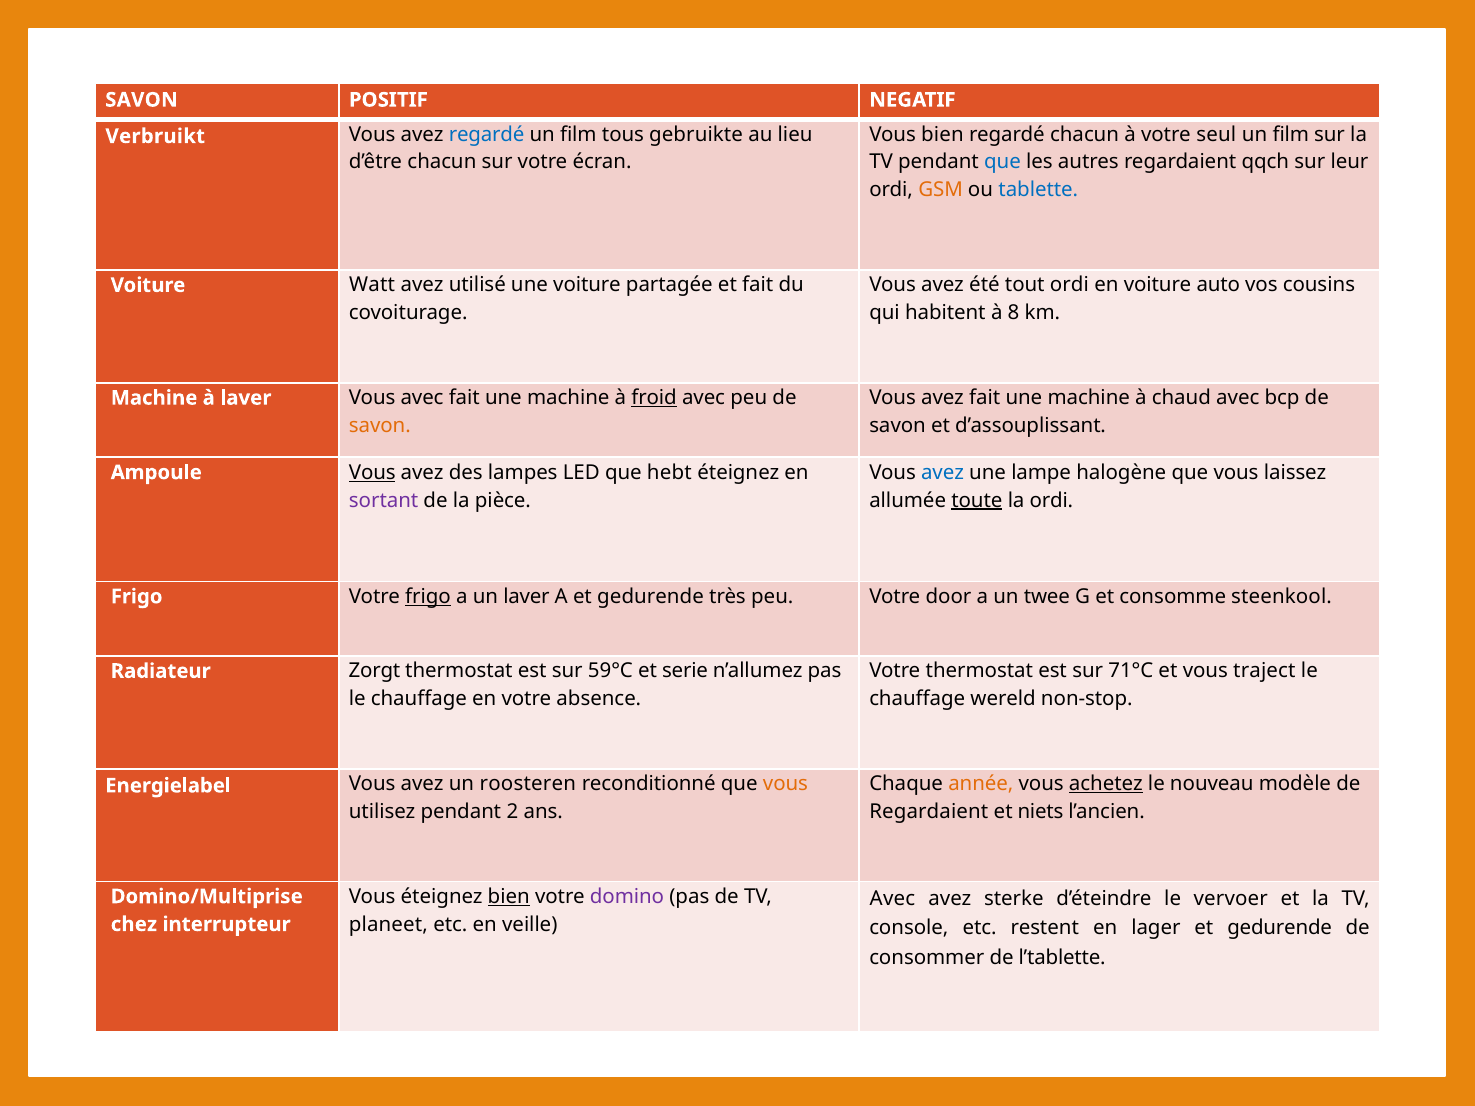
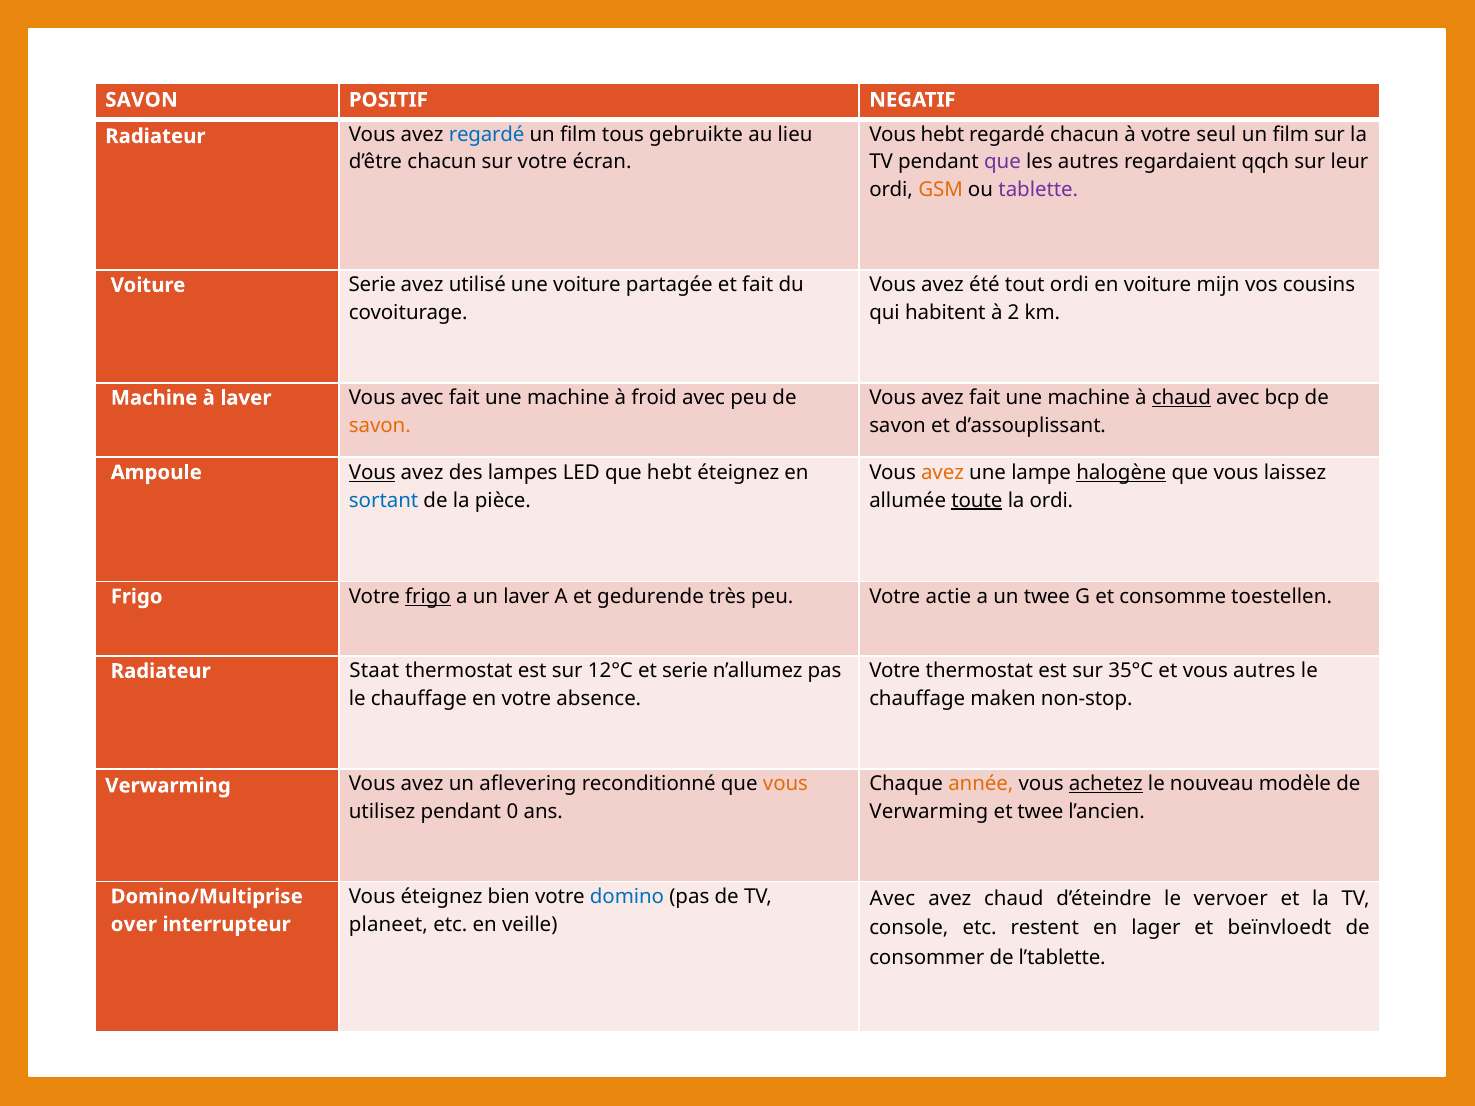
Vous bien: bien -> hebt (943, 134)
Verbruikt: Verbruikt -> Radiateur (155, 136)
que colour: blue -> purple (1003, 162)
tablette colour: blue -> purple (1038, 190)
auto: auto -> mijn (1218, 285)
Voiture Watt: Watt -> Serie (372, 285)
8: 8 -> 2 (1014, 313)
chaud underline: none -> present (1181, 398)
froid underline: present -> none (654, 398)
avez colour: blue -> orange (942, 473)
halogène underline: none -> present (1121, 473)
sortant colour: purple -> blue (384, 500)
door: door -> actie (948, 597)
steenkool: steenkool -> toestellen (1282, 597)
71°C: 71°C -> 35°C (1131, 671)
vous traject: traject -> autres (1264, 671)
Zorgt: Zorgt -> Staat (374, 671)
59°C: 59°C -> 12°C (610, 671)
wereld: wereld -> maken (1003, 699)
Energielabel: Energielabel -> Verwarming (168, 786)
roosteren: roosteren -> aflevering (528, 784)
2: 2 -> 0 (512, 812)
Regardaient: Regardaient -> Verwarming (929, 812)
et niets: niets -> twee (1040, 812)
bien underline: present -> none (509, 897)
domino colour: purple -> blue (627, 897)
avez sterke: sterke -> chaud (1014, 899)
chez: chez -> over (134, 925)
gedurende: gedurende -> beïnvloedt (1279, 928)
